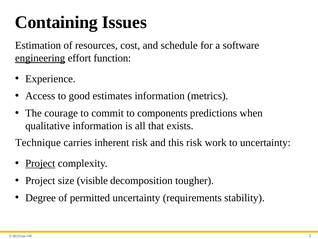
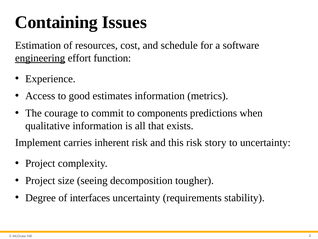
Technique: Technique -> Implement (38, 142)
work: work -> story (216, 142)
Project underline: present -> none (40, 163)
visible: visible -> seeing (92, 180)
permitted: permitted -> interfaces (90, 197)
